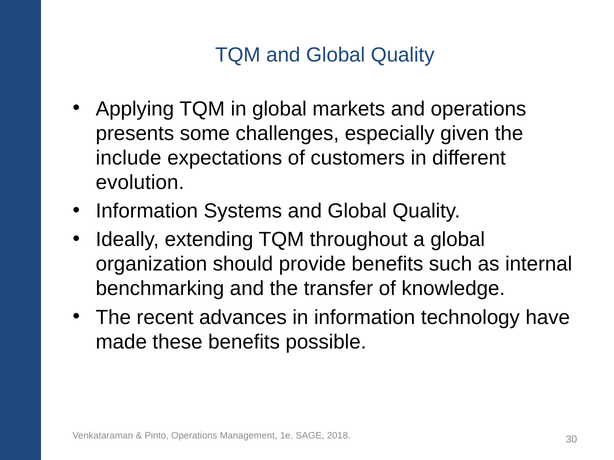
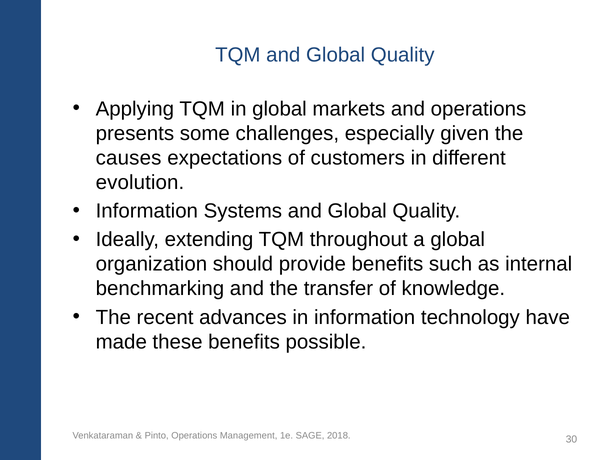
include: include -> causes (129, 158)
